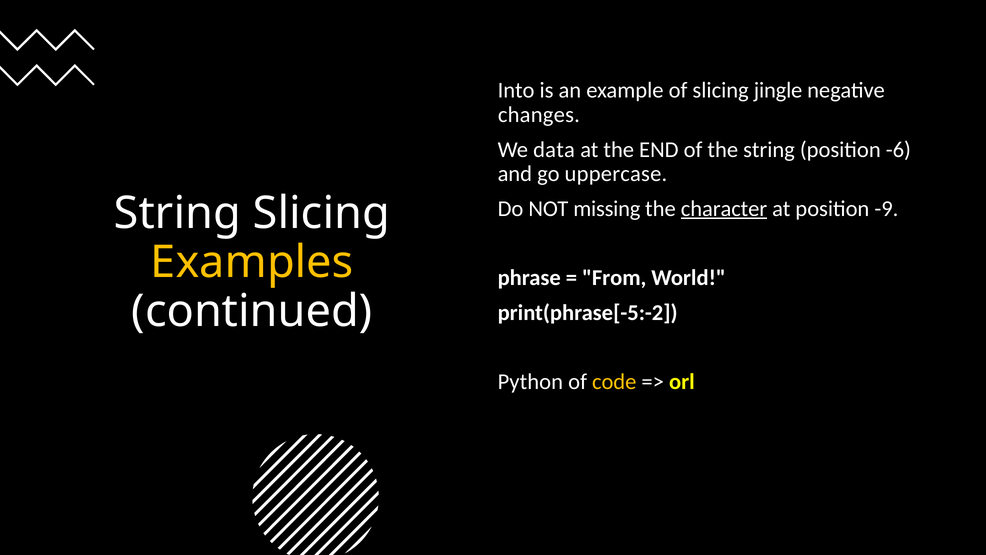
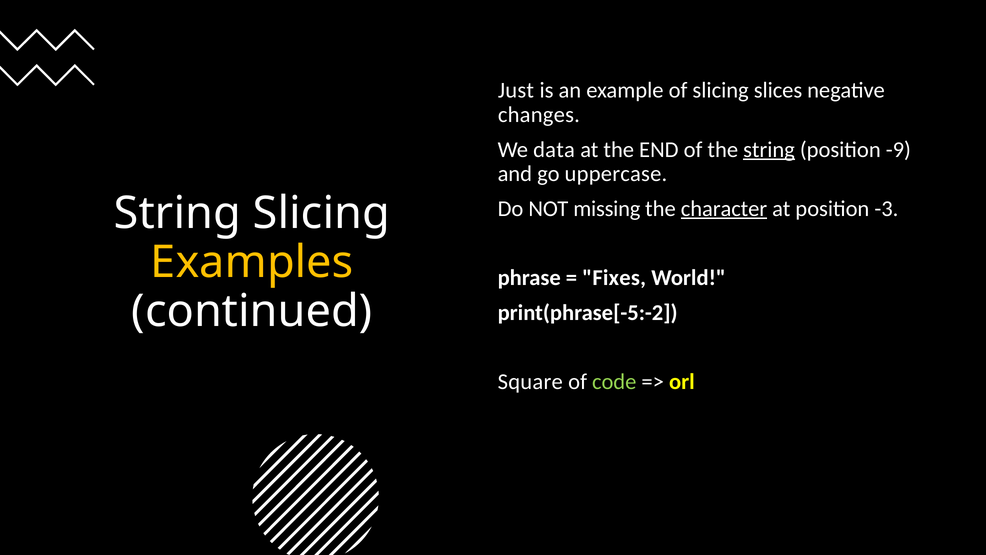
Into: Into -> Just (516, 90)
jingle: jingle -> slices (778, 90)
string underline: none -> present (769, 149)
-6: -6 -> -9 (898, 149)
-9: -9 -> -3 (886, 208)
From: From -> Fixes (614, 278)
Python: Python -> Square (530, 382)
code colour: yellow -> light green (614, 382)
